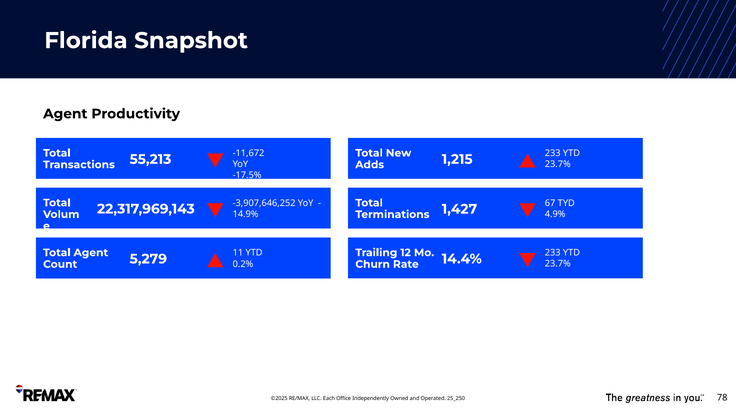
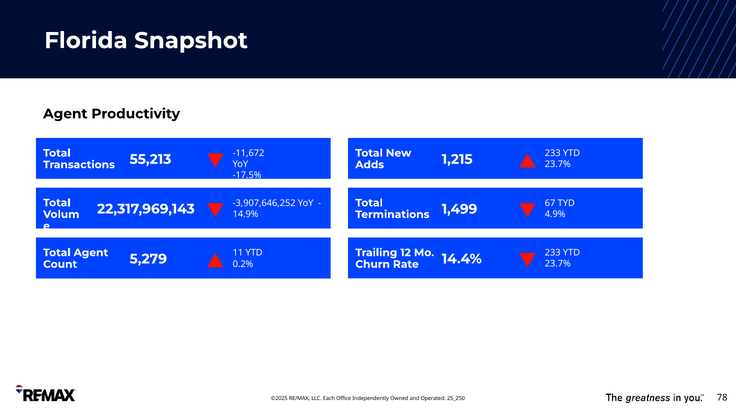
1,427: 1,427 -> 1,499 (460, 209)
